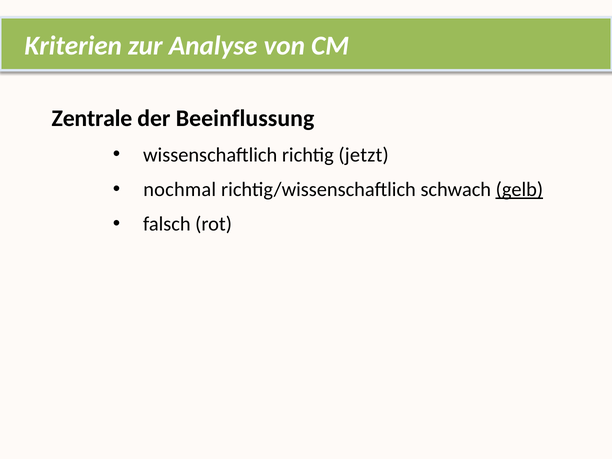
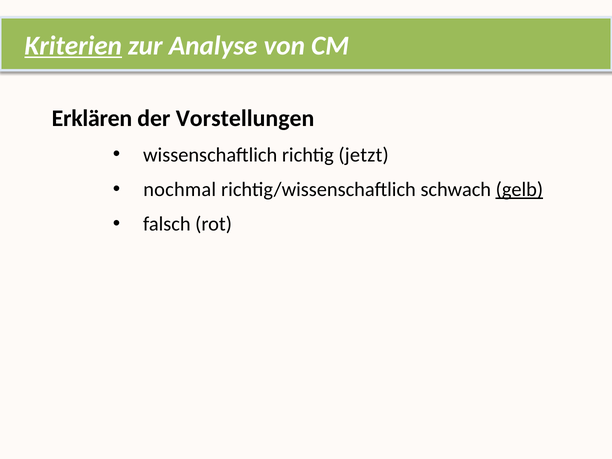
Kriterien underline: none -> present (73, 46)
Zentrale: Zentrale -> Erklären (92, 118)
Beeinflussung: Beeinflussung -> Vorstellungen (245, 118)
